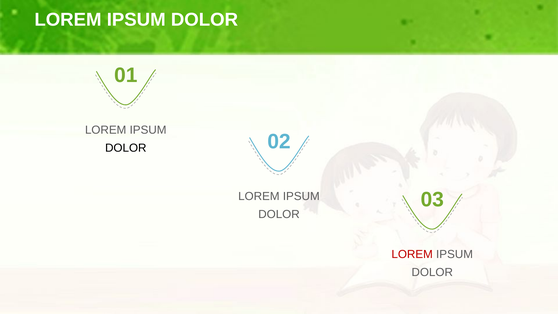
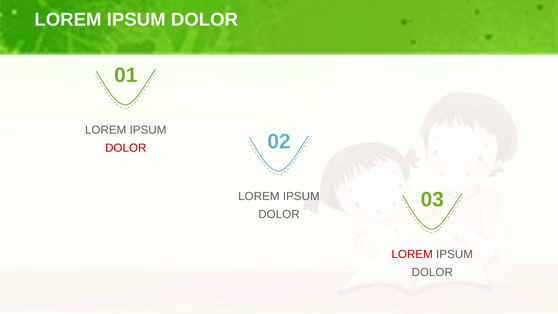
DOLOR colour: black -> red (126, 148)
